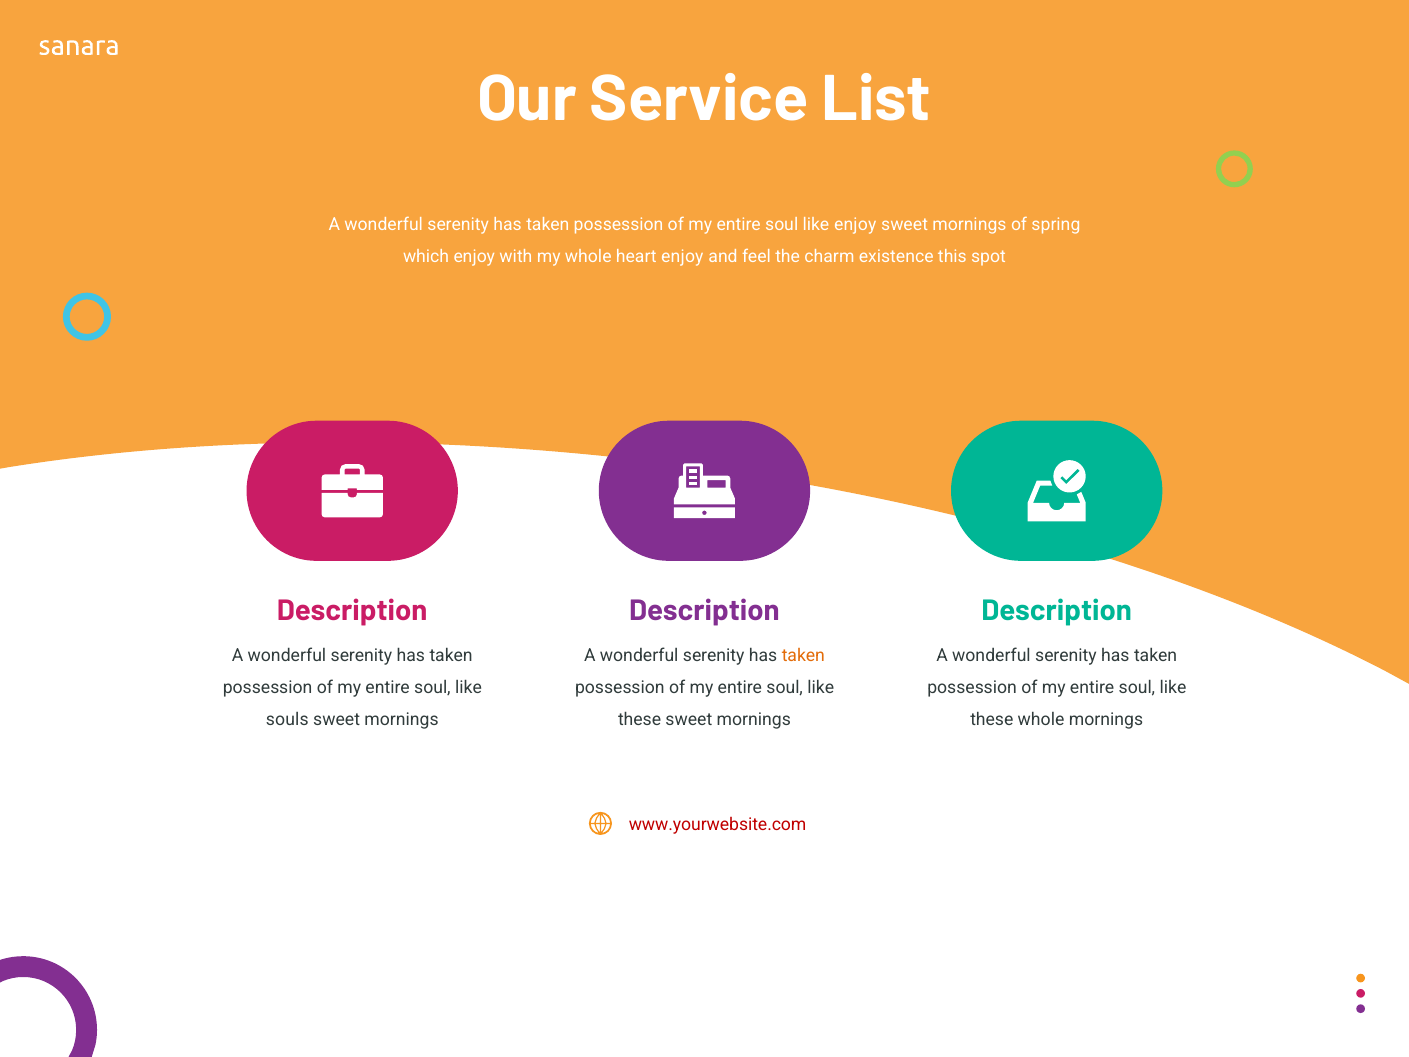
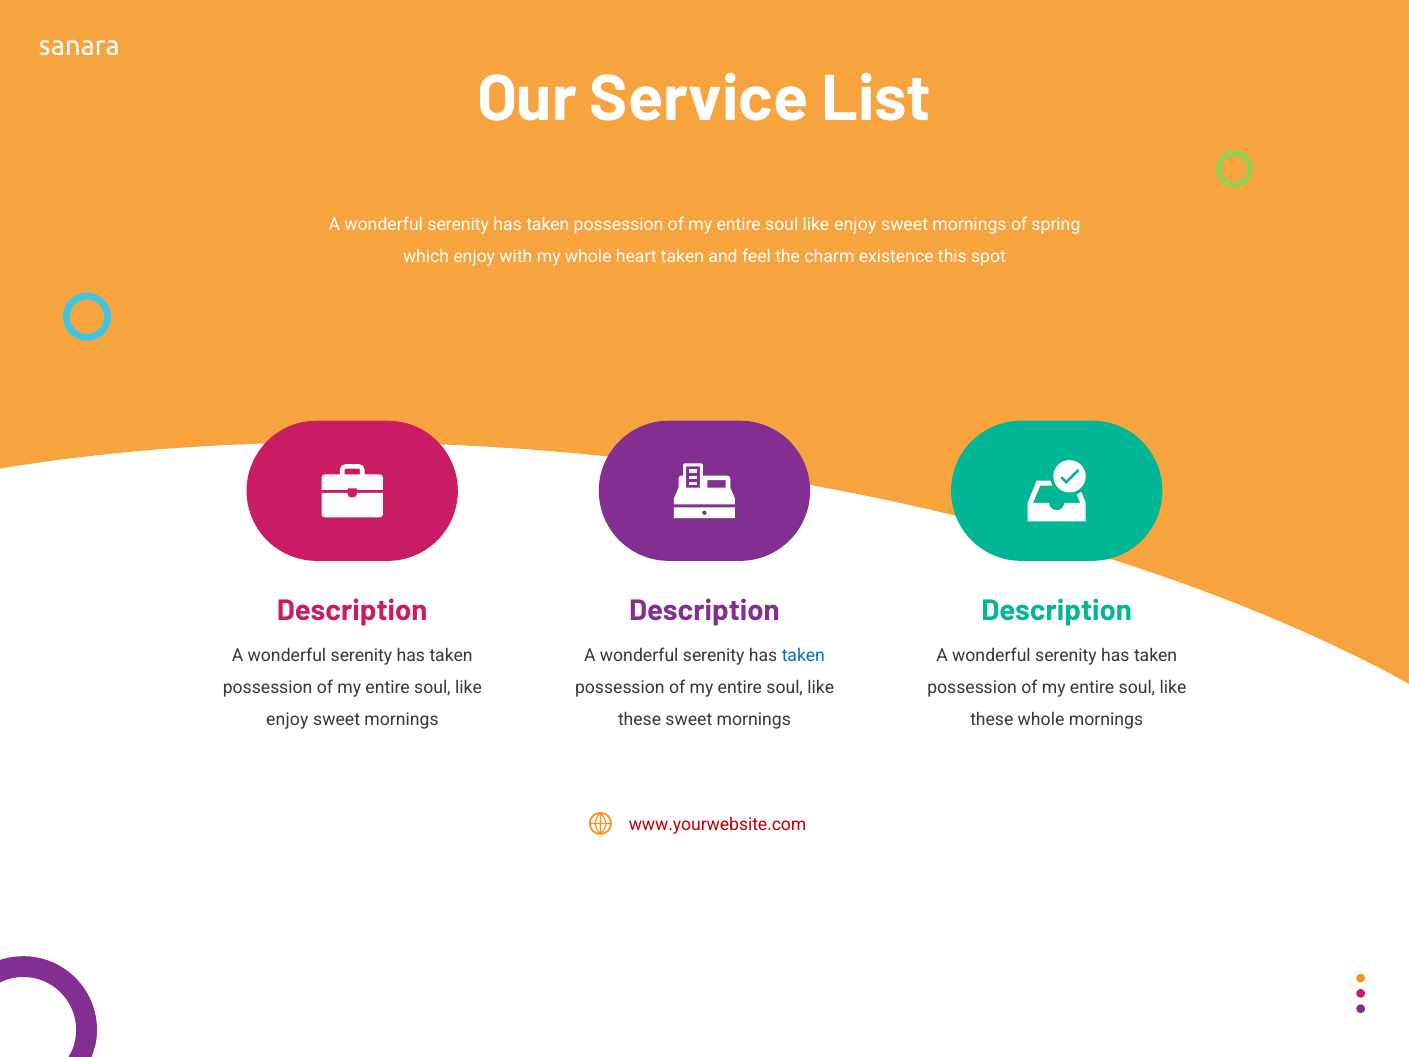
heart enjoy: enjoy -> taken (683, 256)
taken colour: orange -> blue (803, 656)
souls: souls -> enjoy (287, 719)
